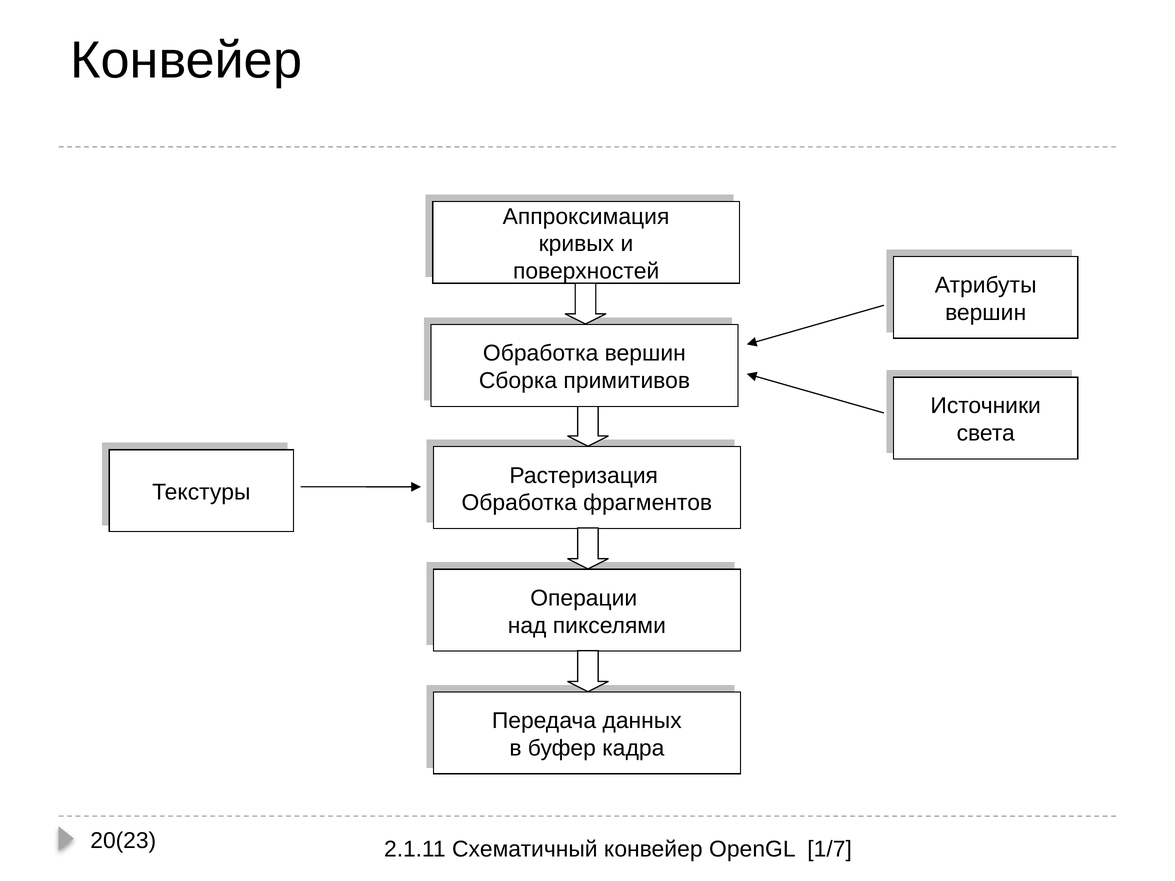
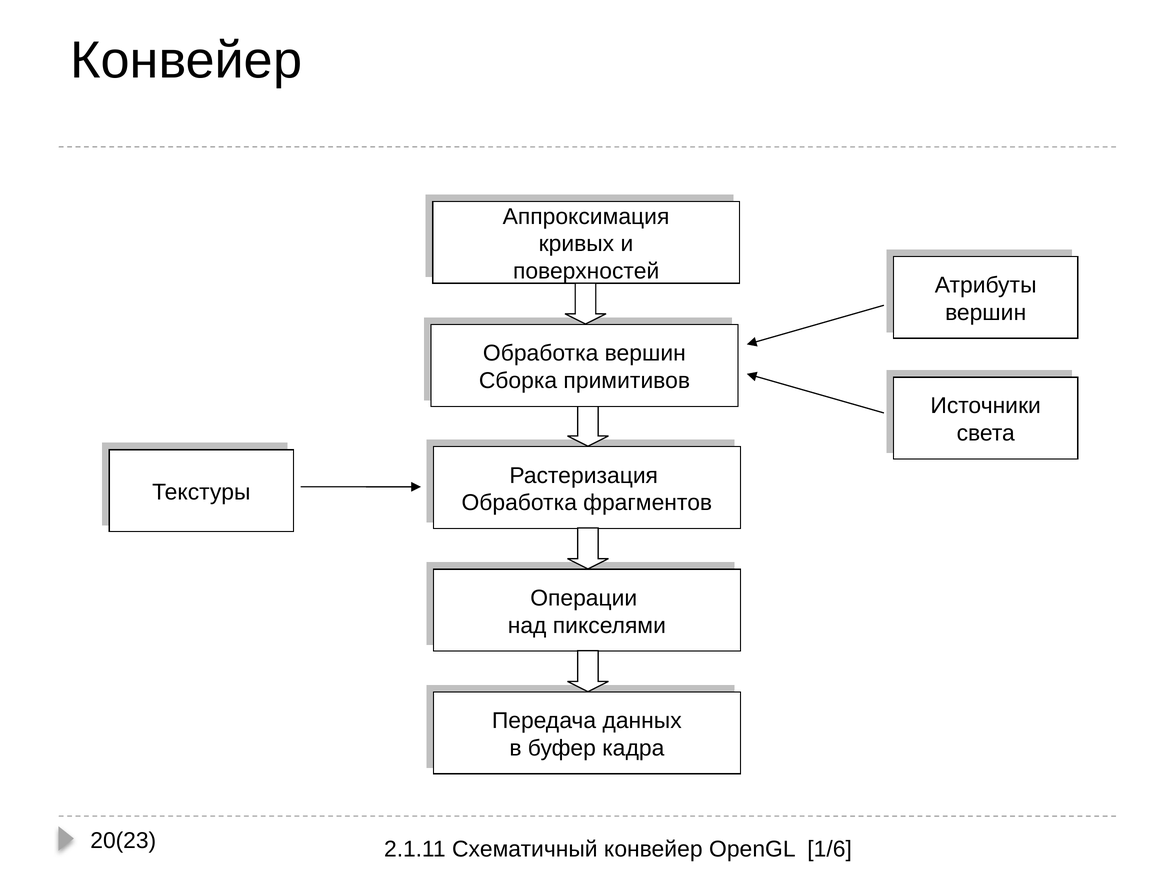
1/7: 1/7 -> 1/6 (830, 850)
